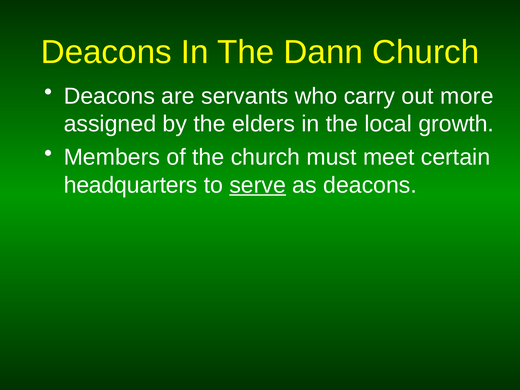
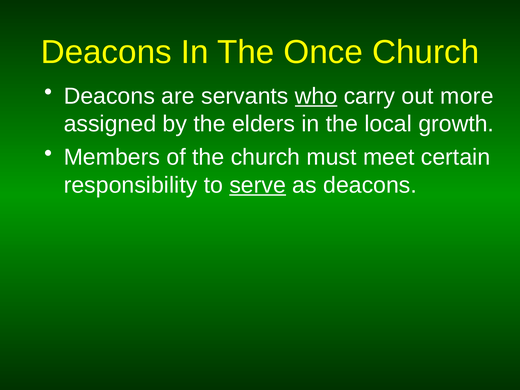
Dann: Dann -> Once (323, 52)
who underline: none -> present (316, 96)
headquarters: headquarters -> responsibility (131, 185)
